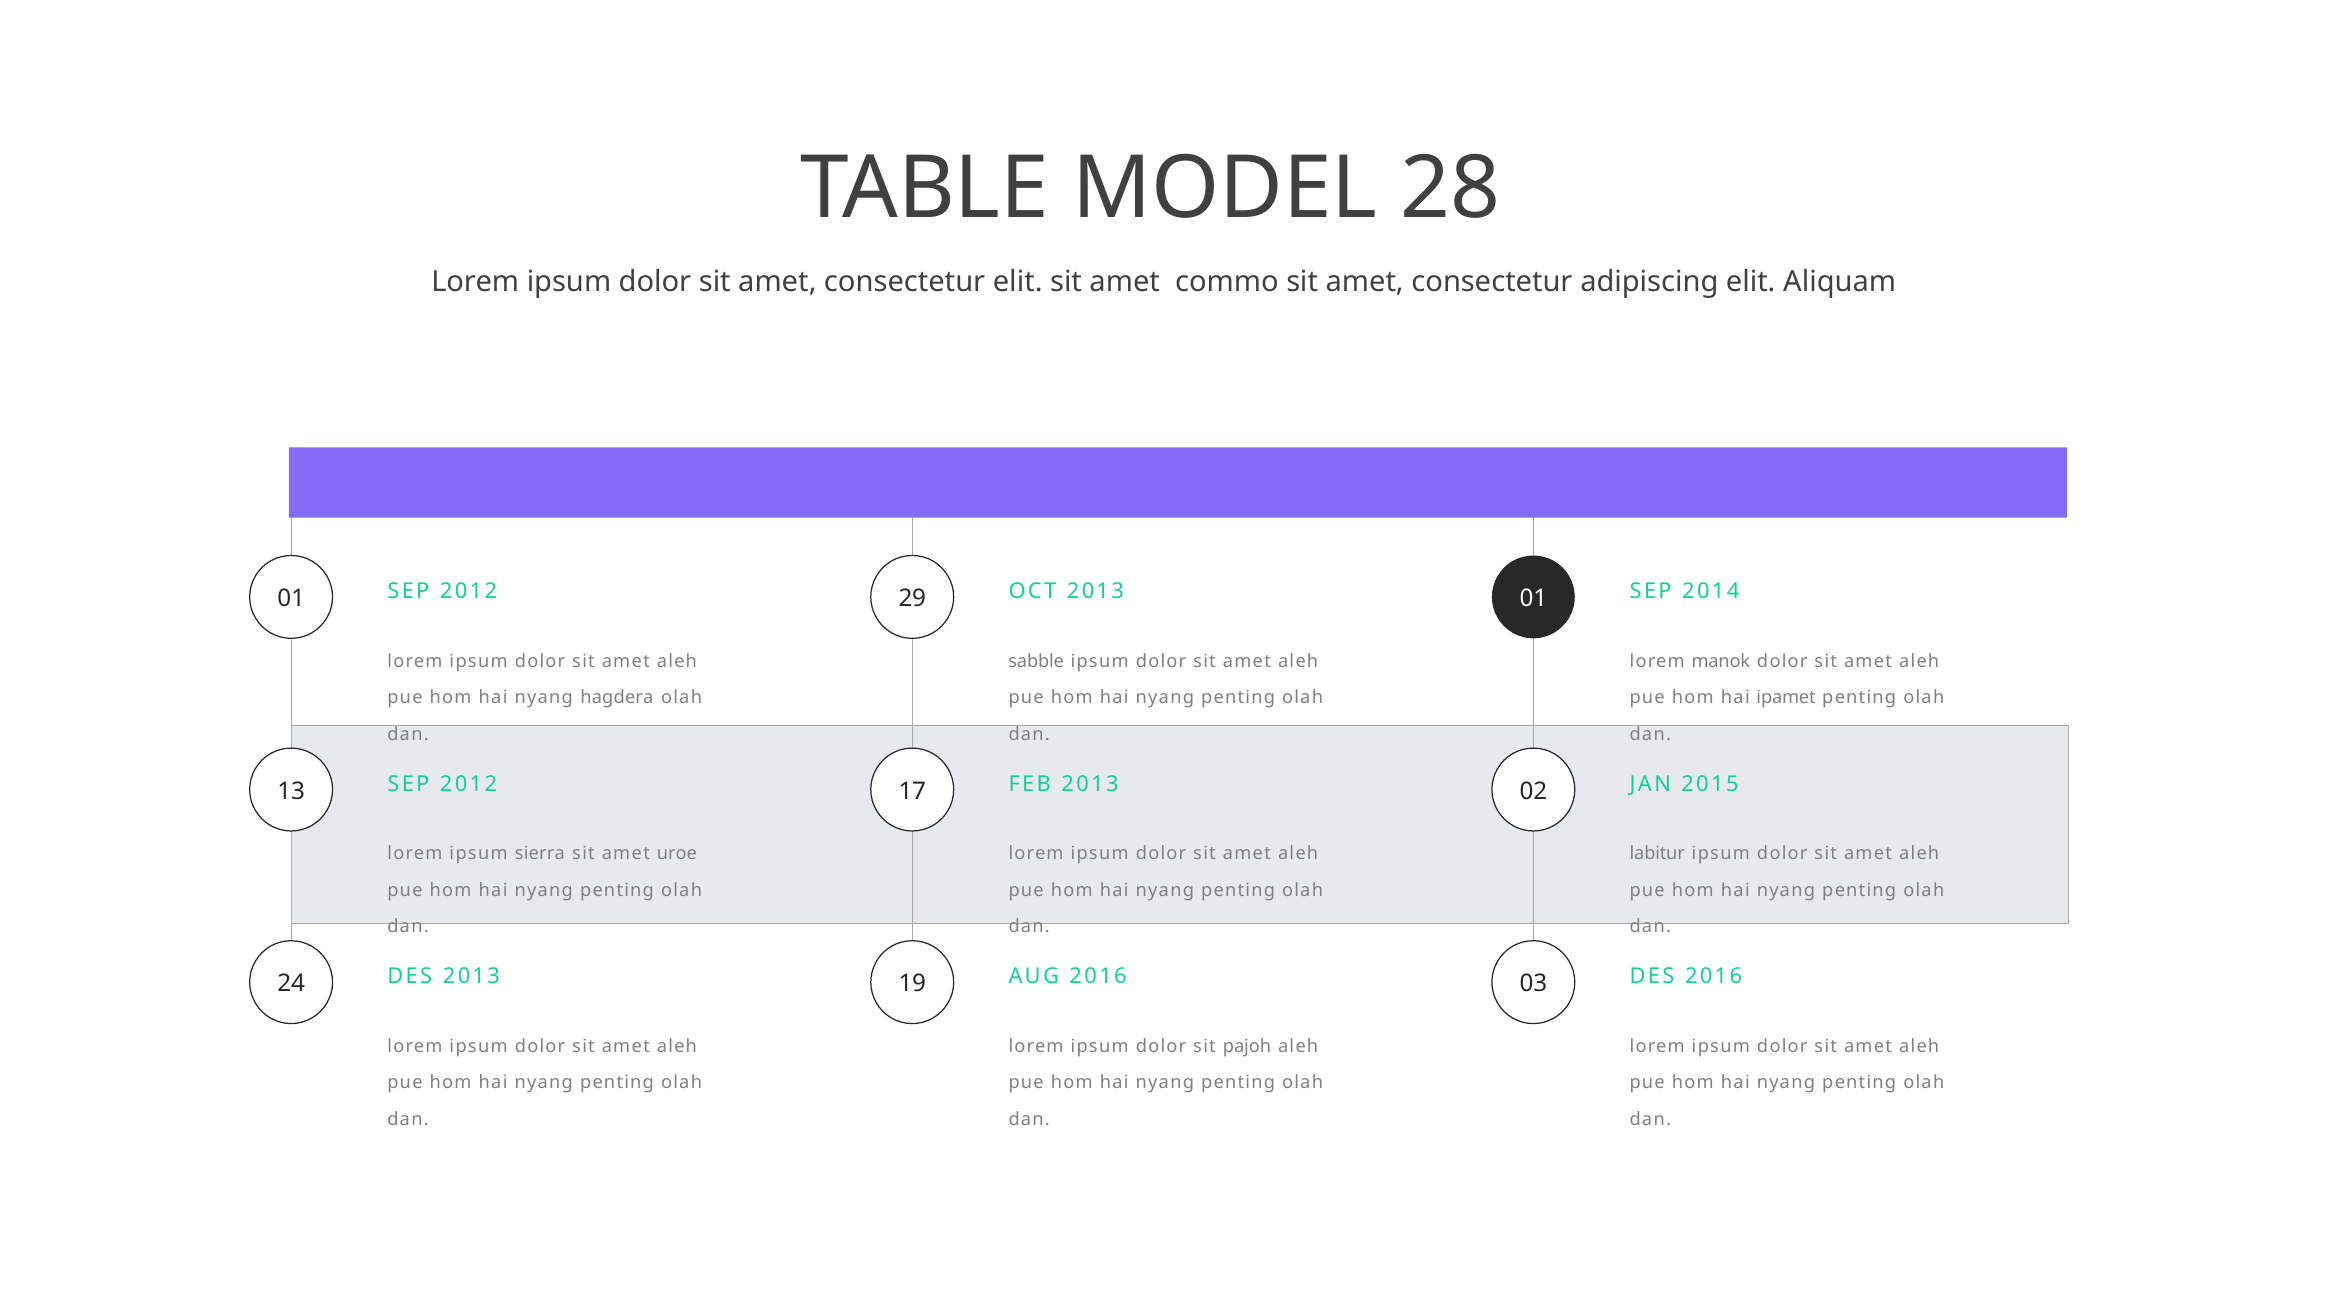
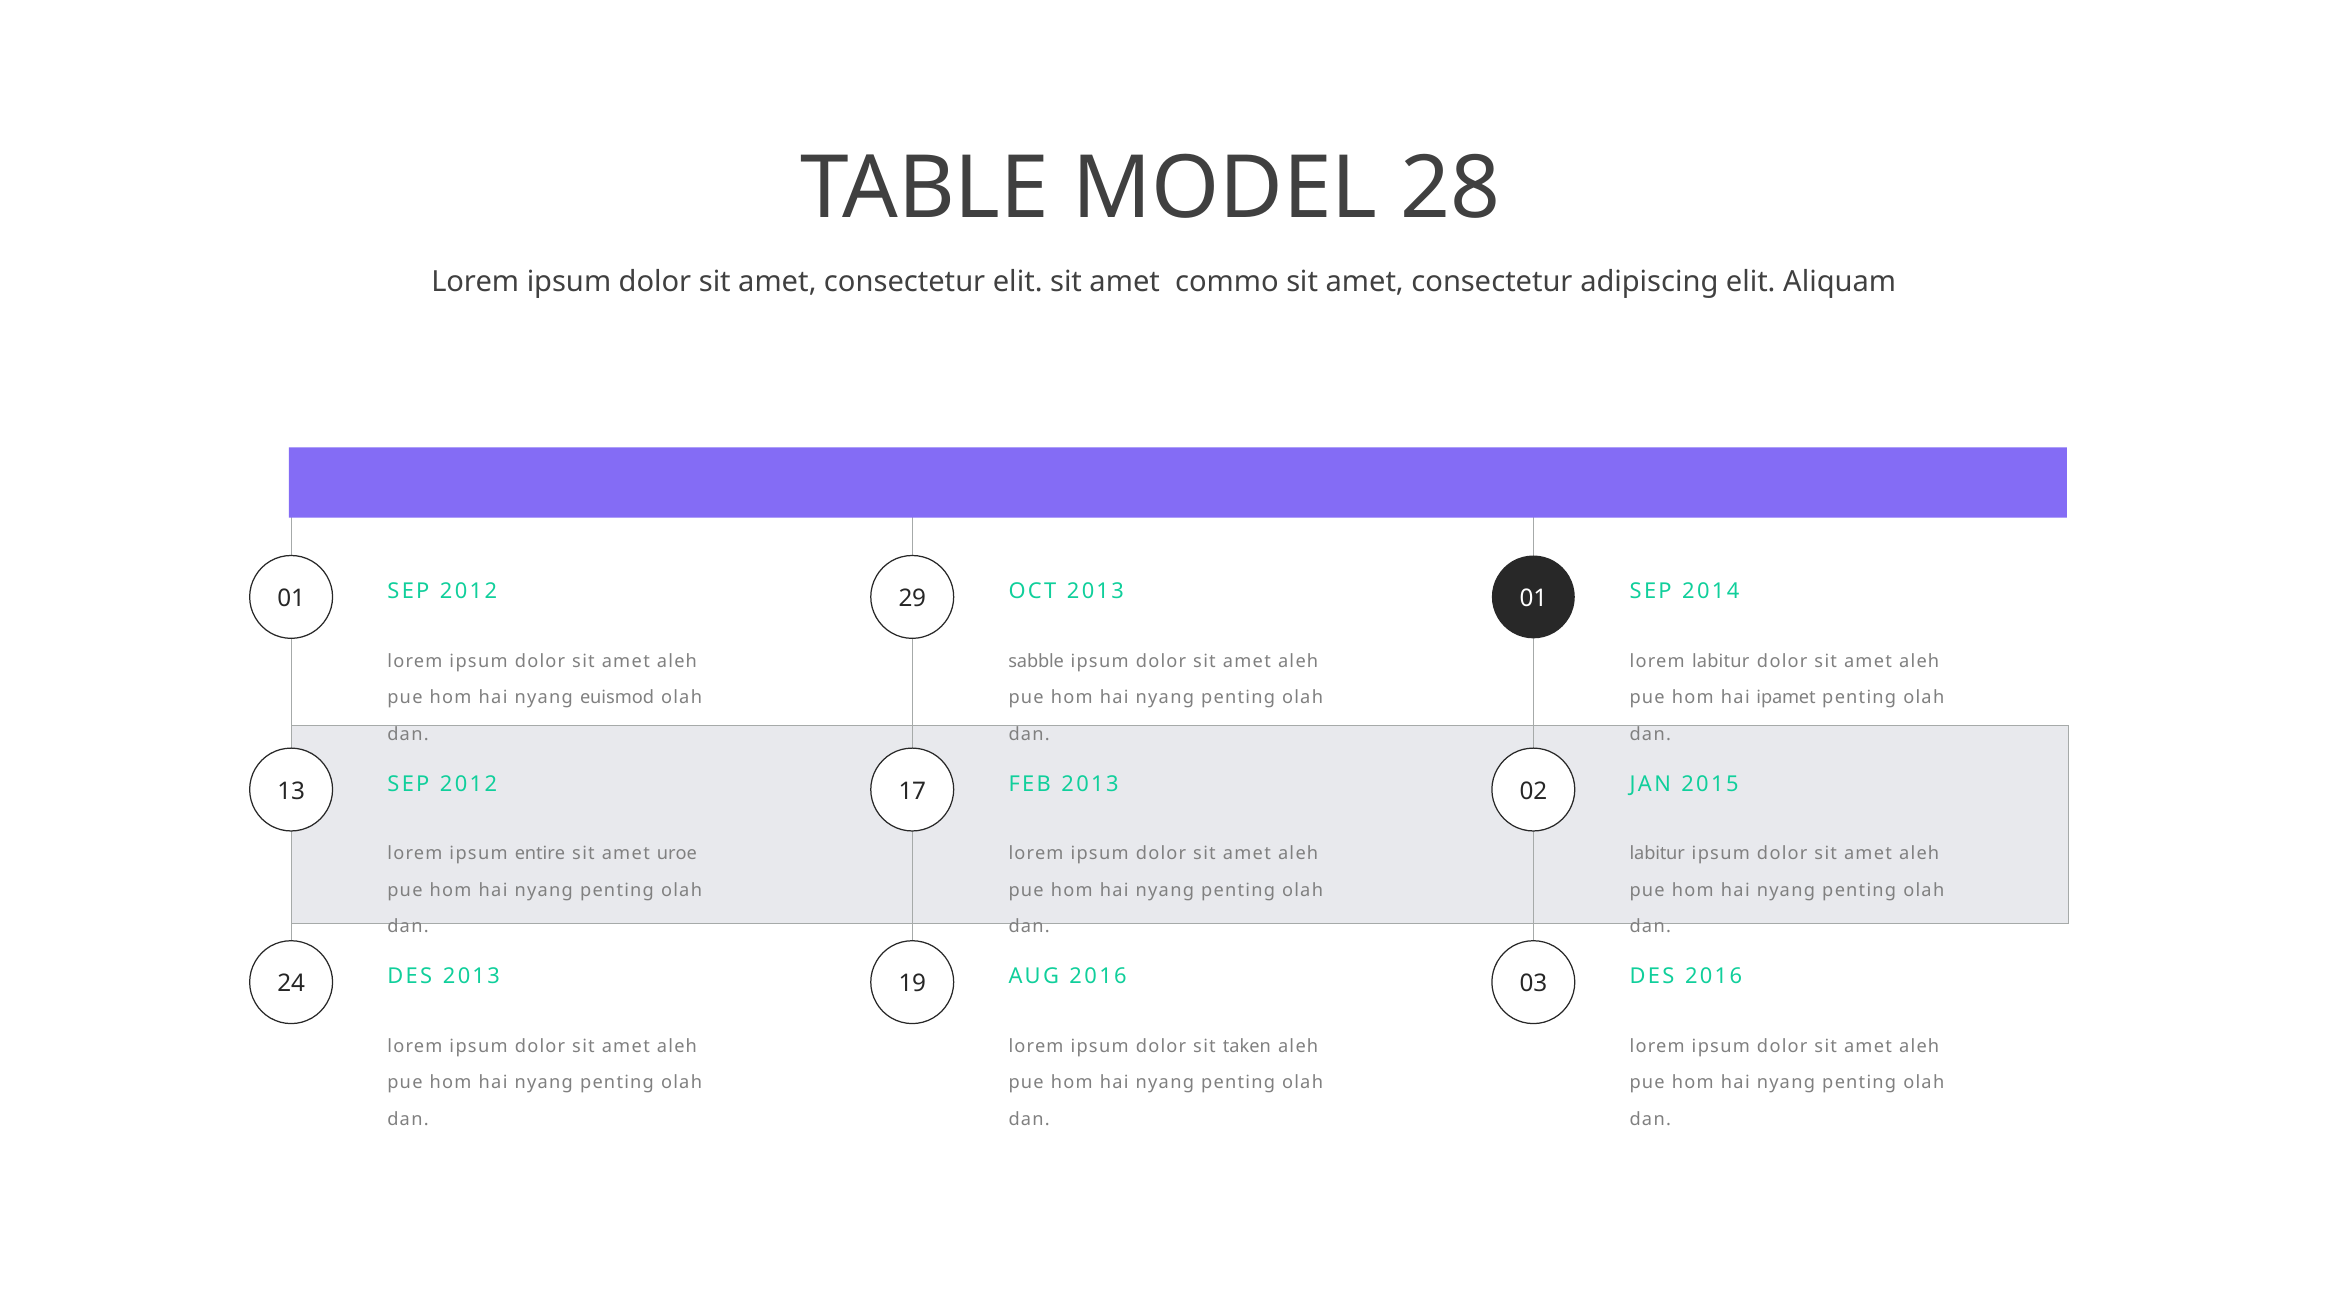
lorem manok: manok -> labitur (1721, 662)
hagdera: hagdera -> euismod (617, 698)
sierra: sierra -> entire (540, 854)
pajoh: pajoh -> taken (1247, 1047)
